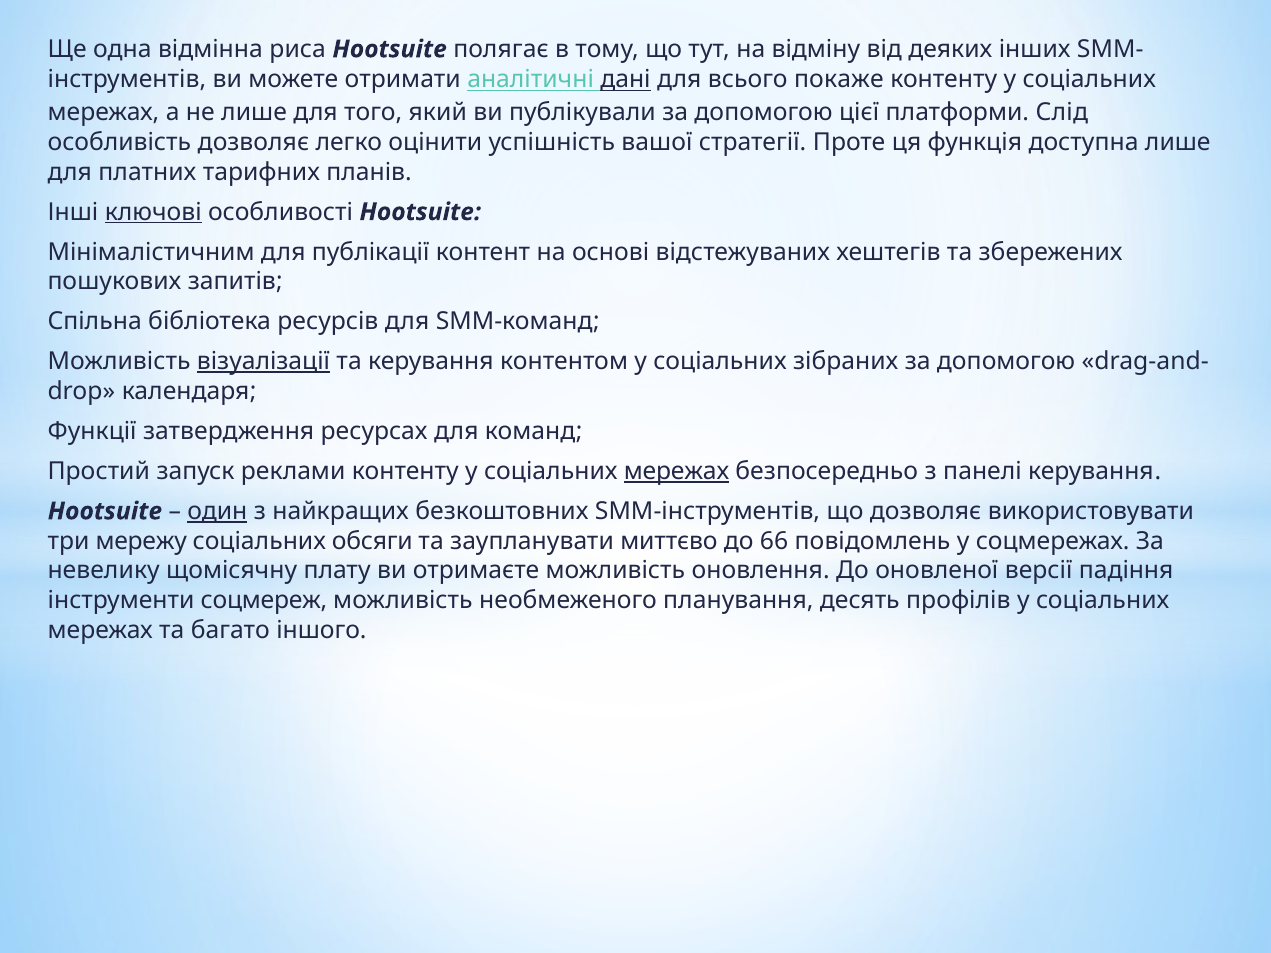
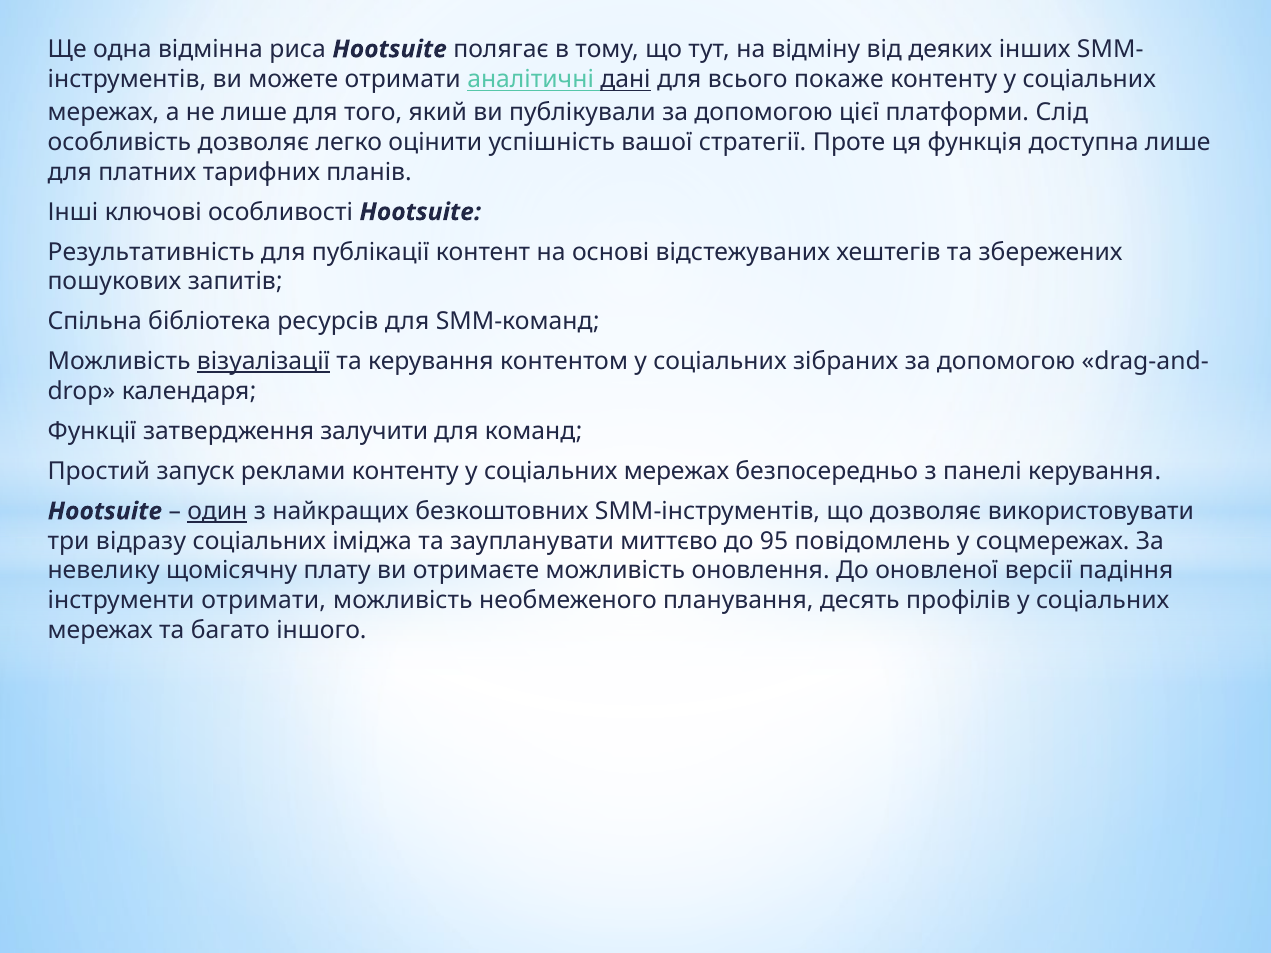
ключові underline: present -> none (153, 212)
Мінімалістичним: Мінімалістичним -> Результативність (151, 252)
ресурсах: ресурсах -> залучити (374, 431)
мережах underline: present -> none (677, 471)
мережу: мережу -> відразу (141, 541)
обсяги: обсяги -> іміджа (372, 541)
66: 66 -> 95 (774, 541)
інструменти соцмереж: соцмереж -> отримати (264, 601)
